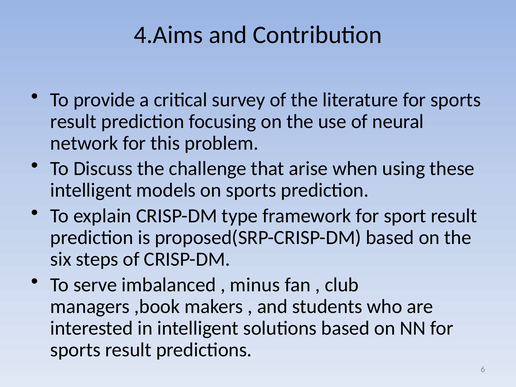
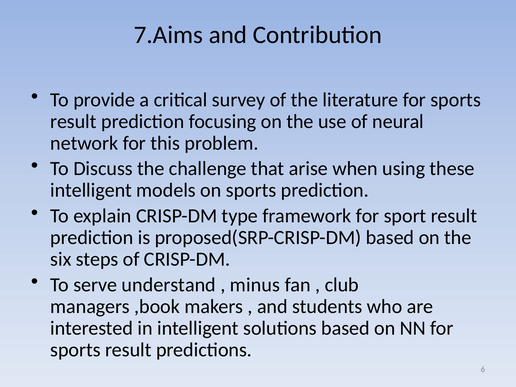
4.Aims: 4.Aims -> 7.Aims (168, 35)
imbalanced: imbalanced -> understand (169, 285)
